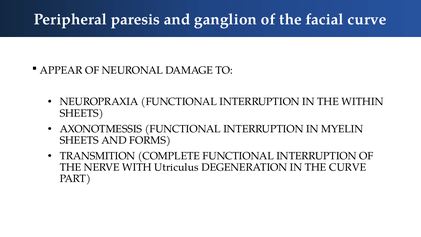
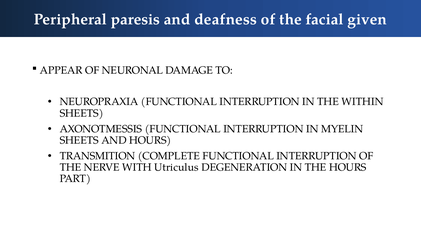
ganglion: ganglion -> deafness (226, 19)
facial curve: curve -> given (367, 19)
AND FORMS: FORMS -> HOURS (150, 140)
THE CURVE: CURVE -> HOURS (348, 167)
